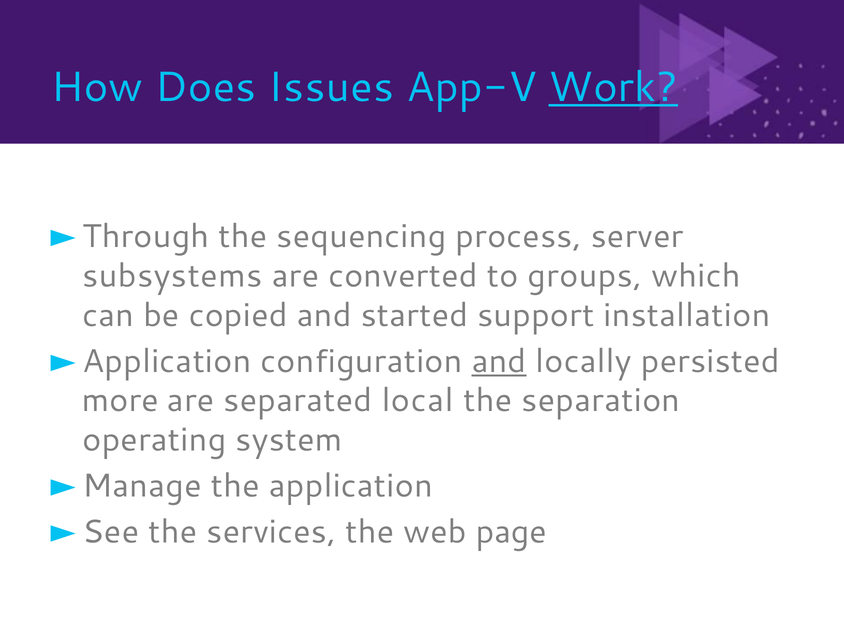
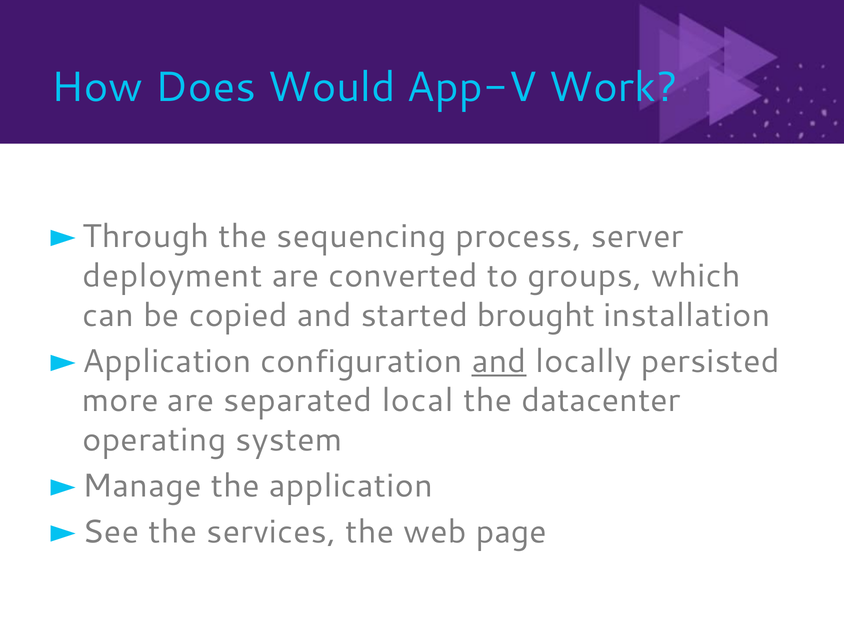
Issues: Issues -> Would (331, 87)
Work underline: present -> none (613, 87)
subsystems: subsystems -> deployment (172, 276)
support: support -> brought (536, 315)
separation: separation -> datacenter (601, 401)
